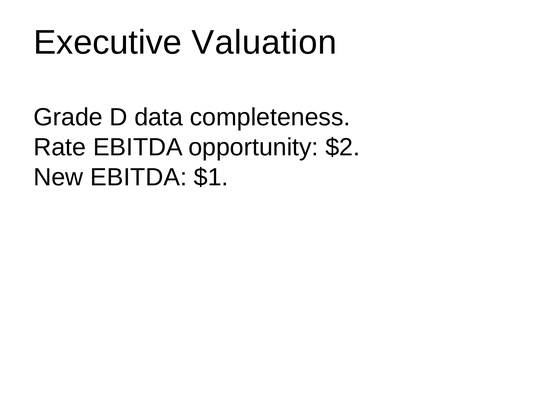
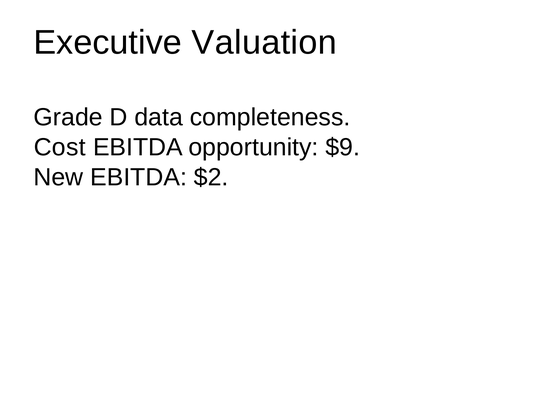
Rate: Rate -> Cost (60, 147)
$2: $2 -> $9 (343, 147)
$1: $1 -> $2 (211, 177)
